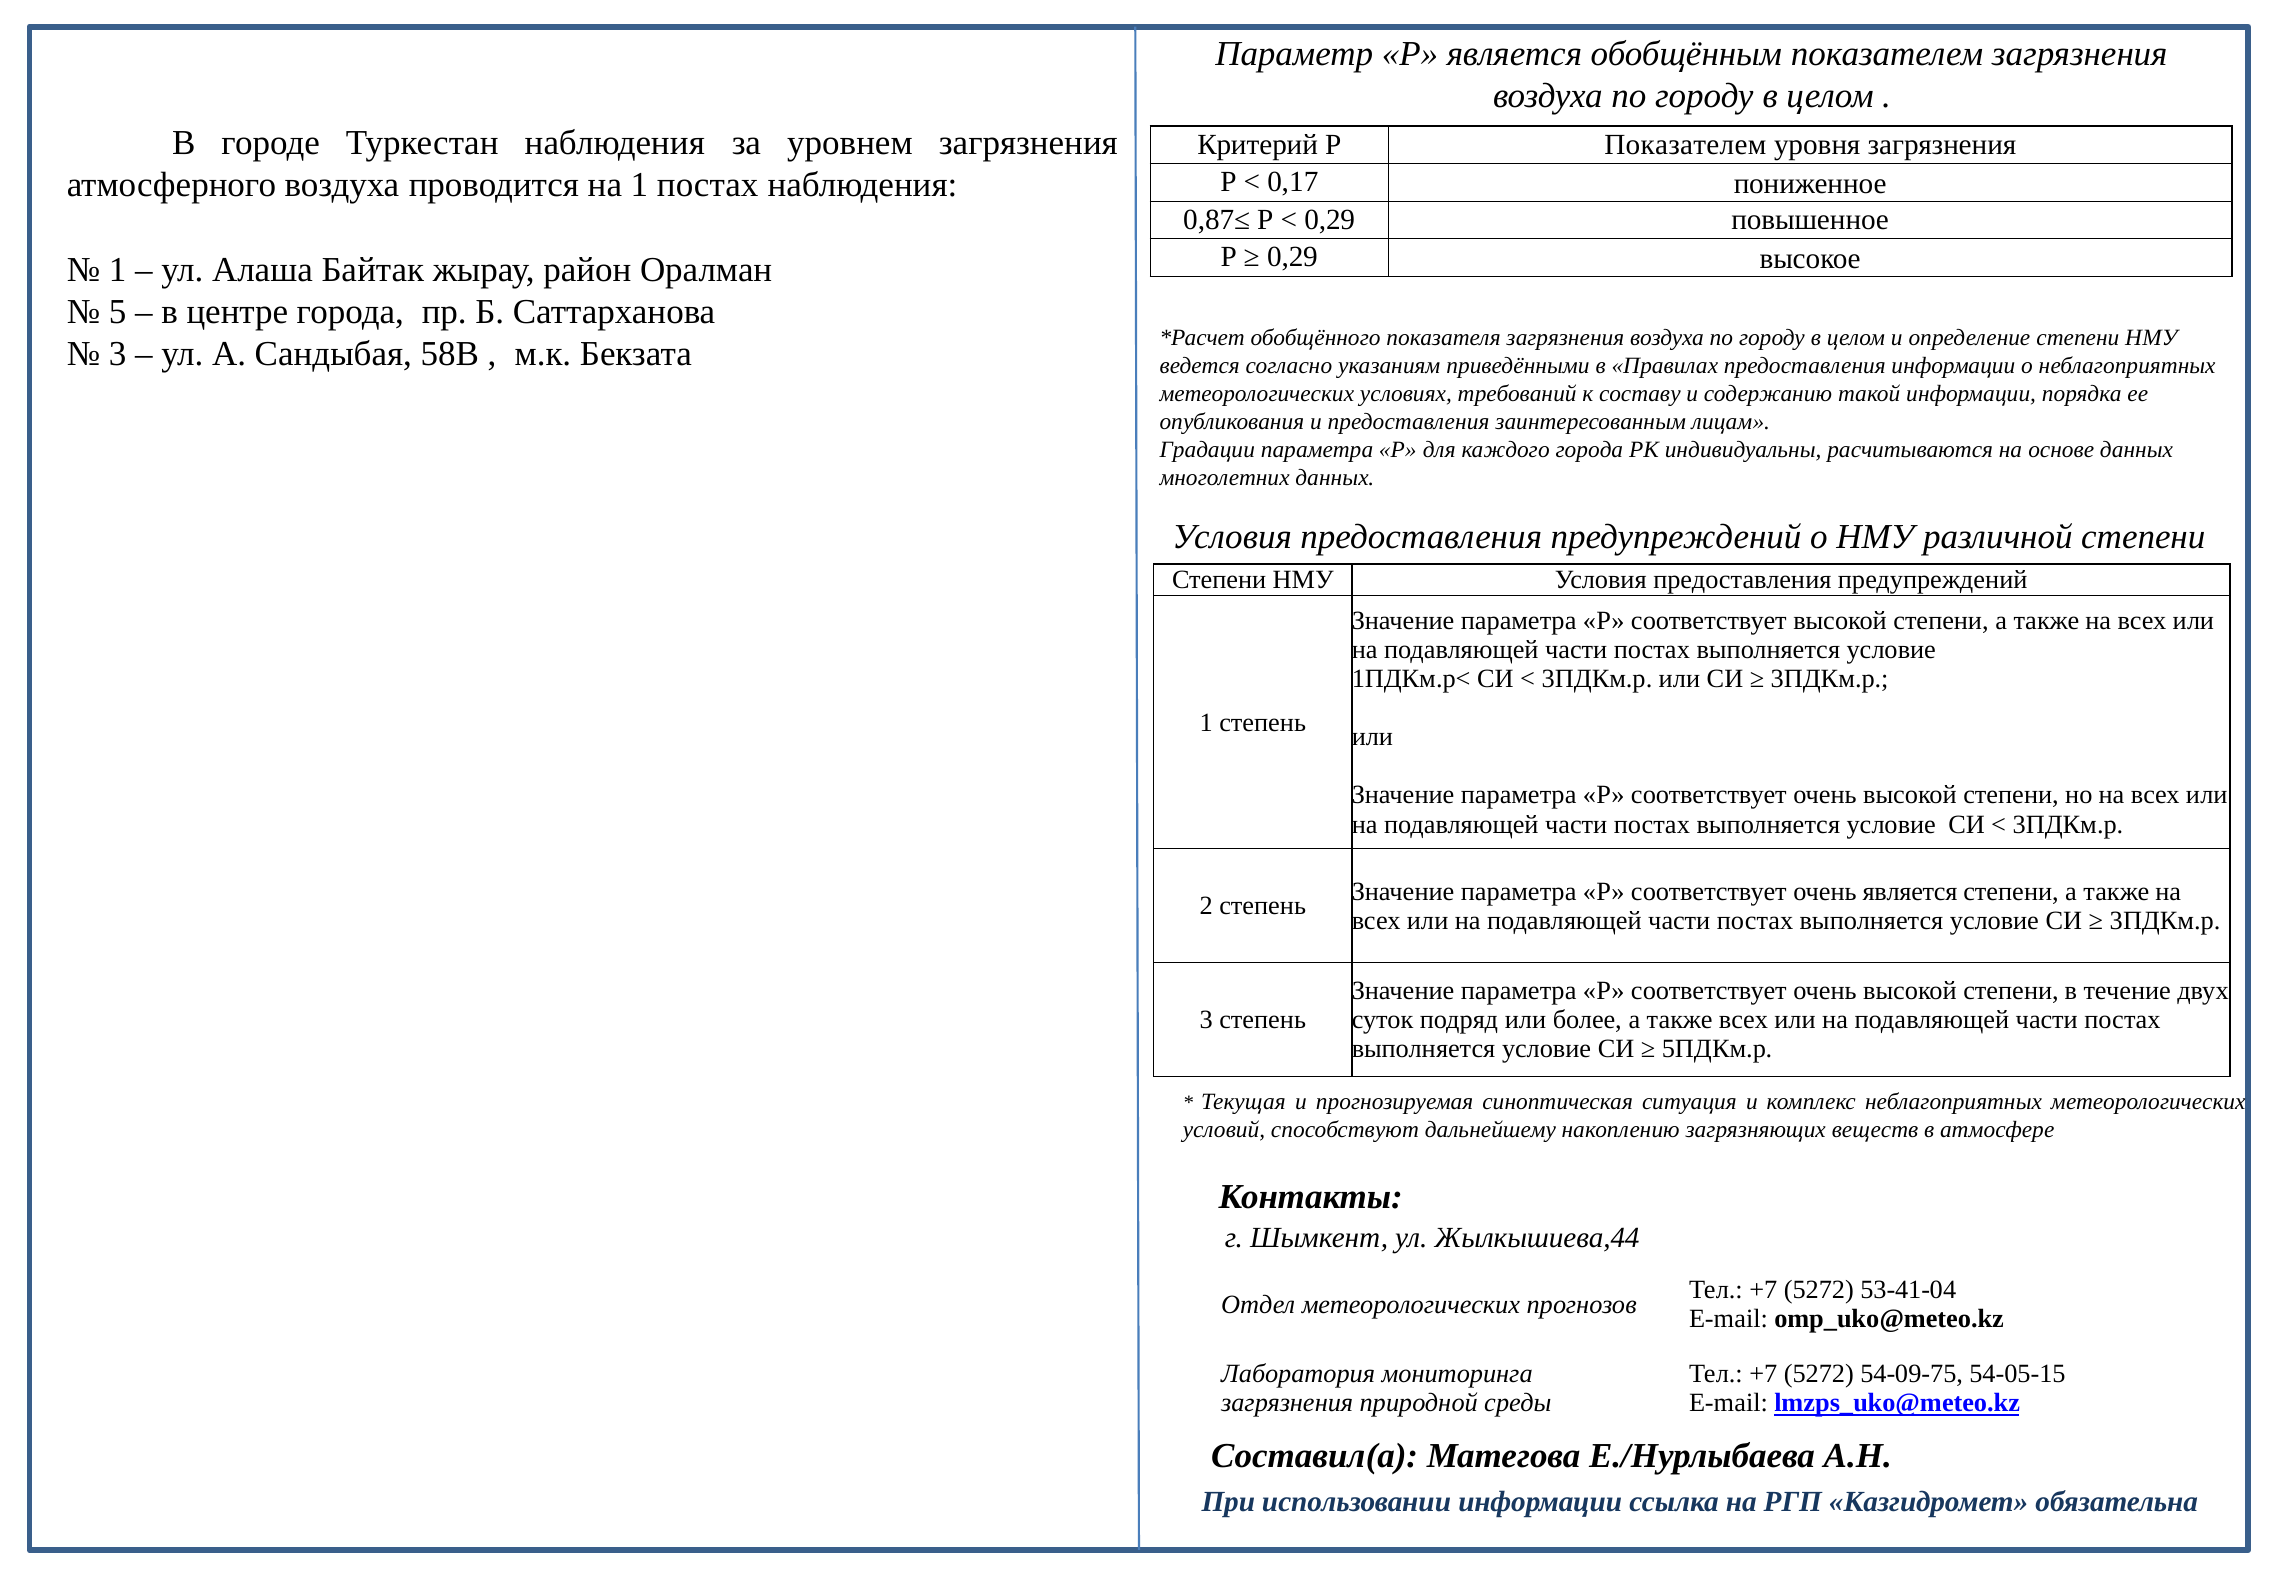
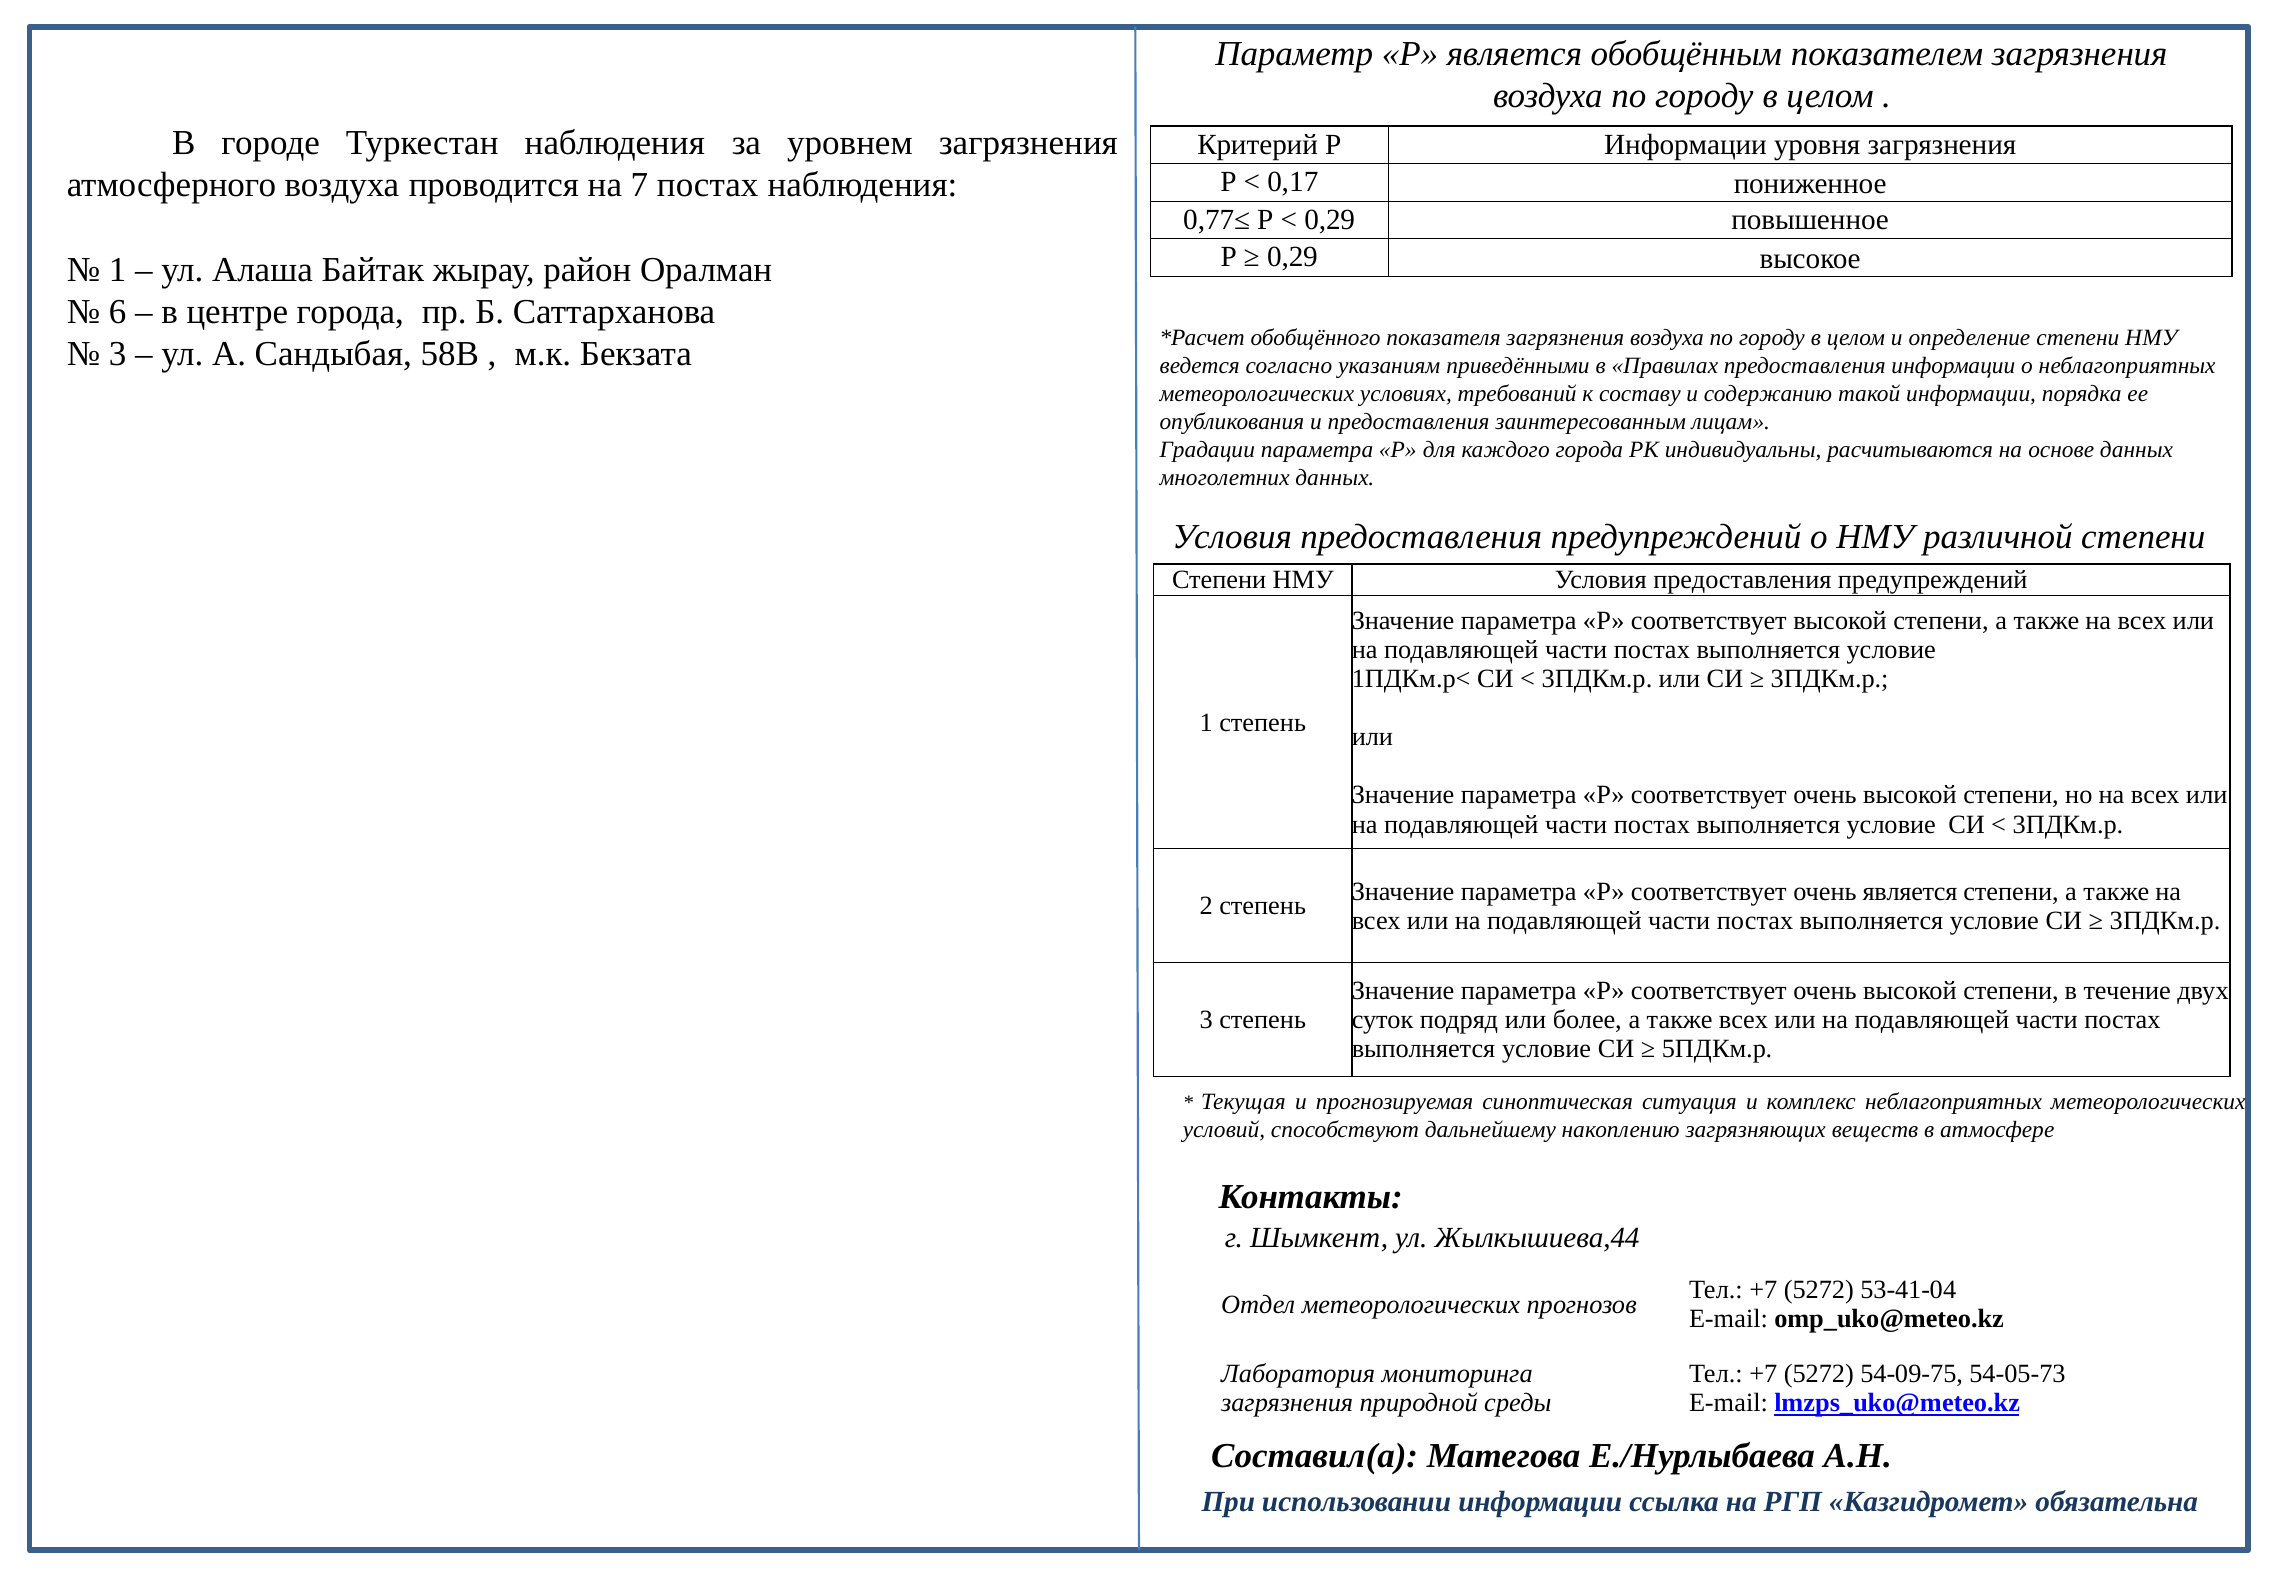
Р Показателем: Показателем -> Информации (1685, 145)
на 1: 1 -> 7 (639, 185)
0,87≤: 0,87≤ -> 0,77≤ (1217, 220)
5: 5 -> 6 (118, 312)
54-05-15: 54-05-15 -> 54-05-73 (2017, 1374)
